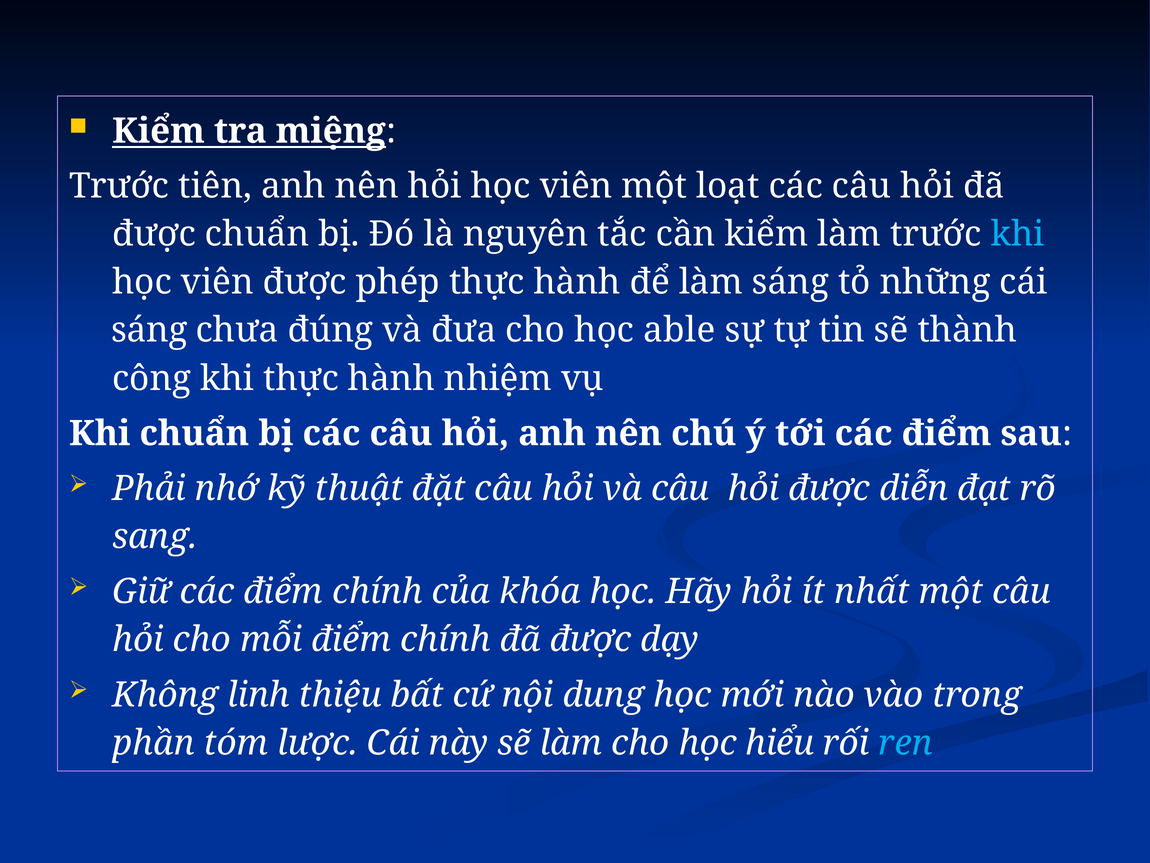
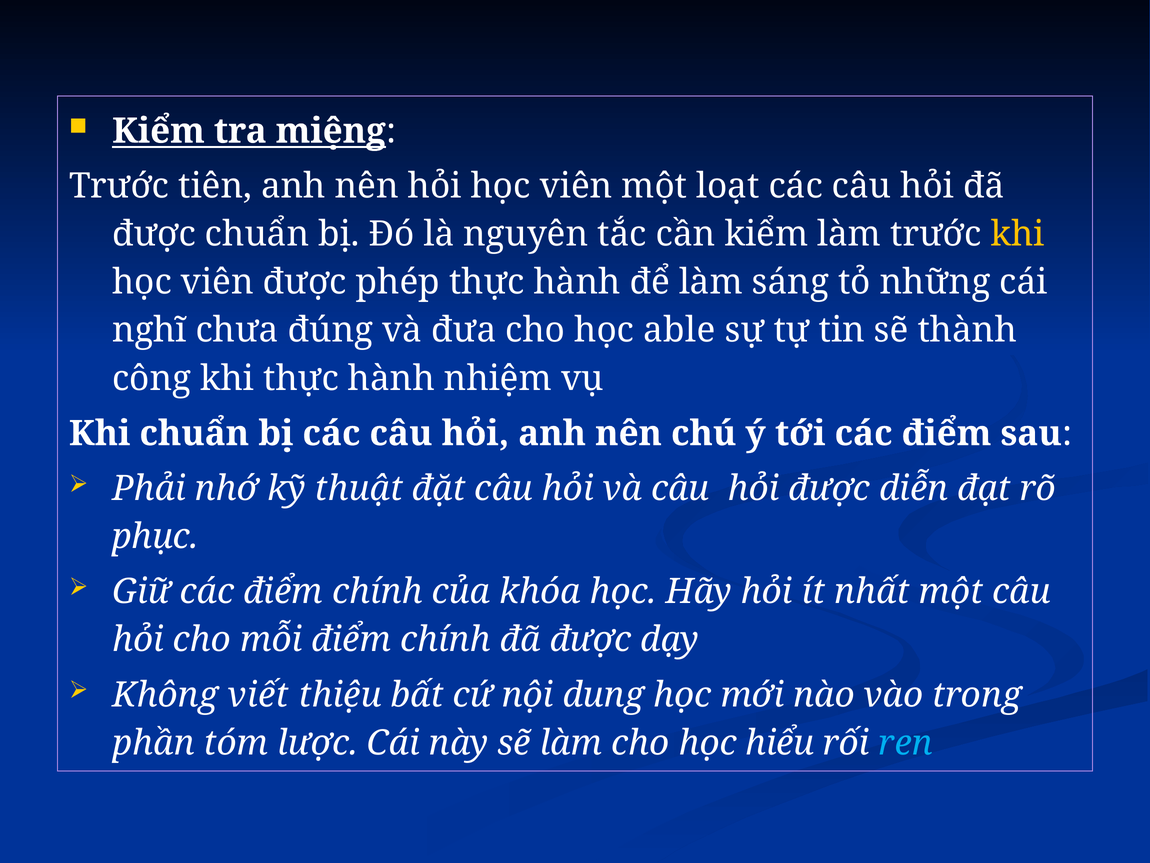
khi colour: light blue -> yellow (1018, 234)
sáng: sáng -> nghĩ (149, 330)
sang: sang -> phục (155, 536)
linh: linh -> viết (258, 695)
